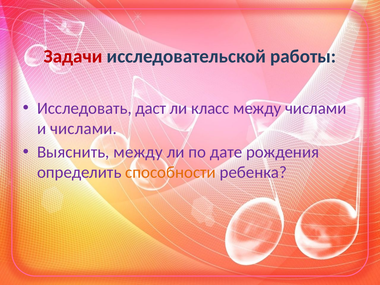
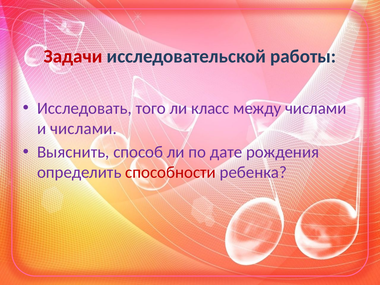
даст: даст -> того (151, 108)
Выяснить между: между -> способ (138, 152)
способности colour: orange -> red (171, 172)
